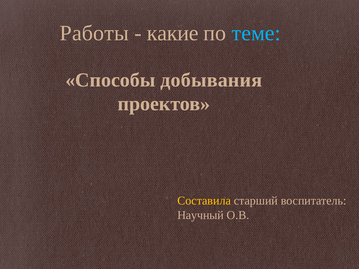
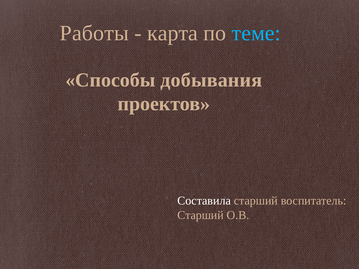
какие: какие -> карта (173, 33)
Составила colour: yellow -> white (204, 201)
Научный: Научный -> Старший (201, 215)
